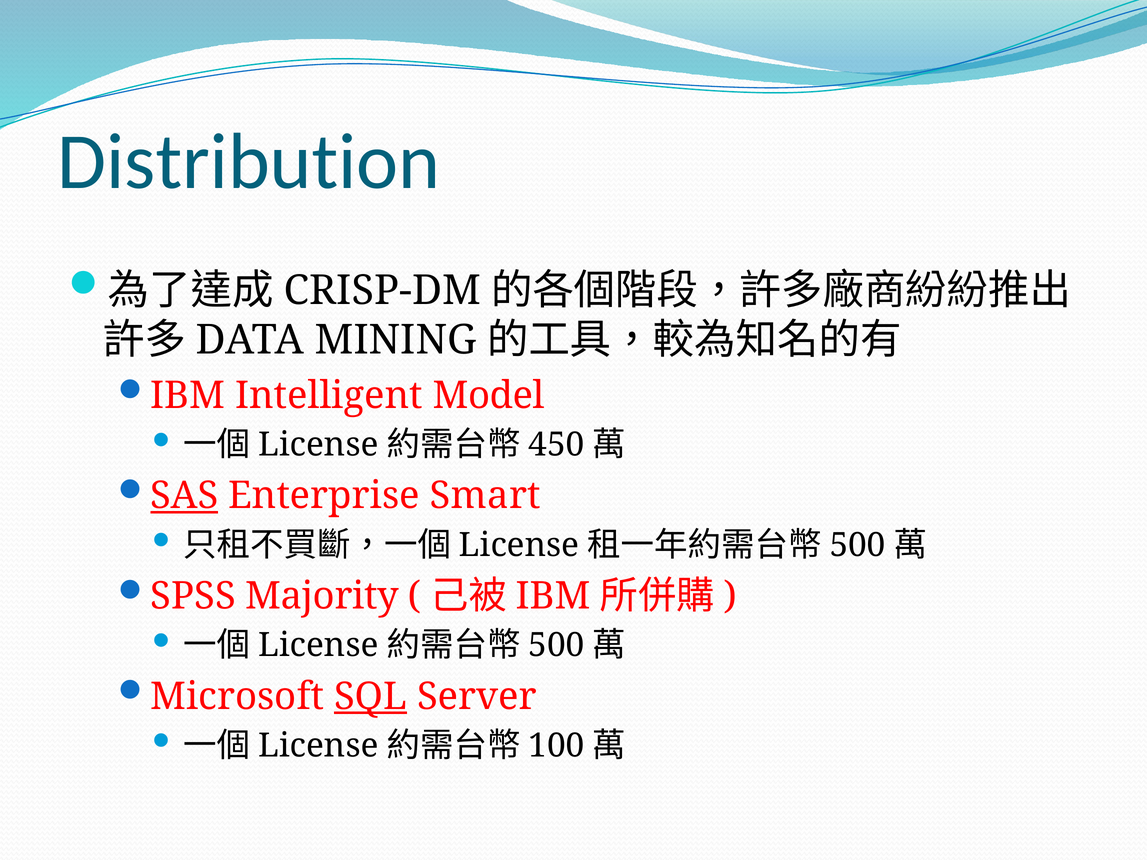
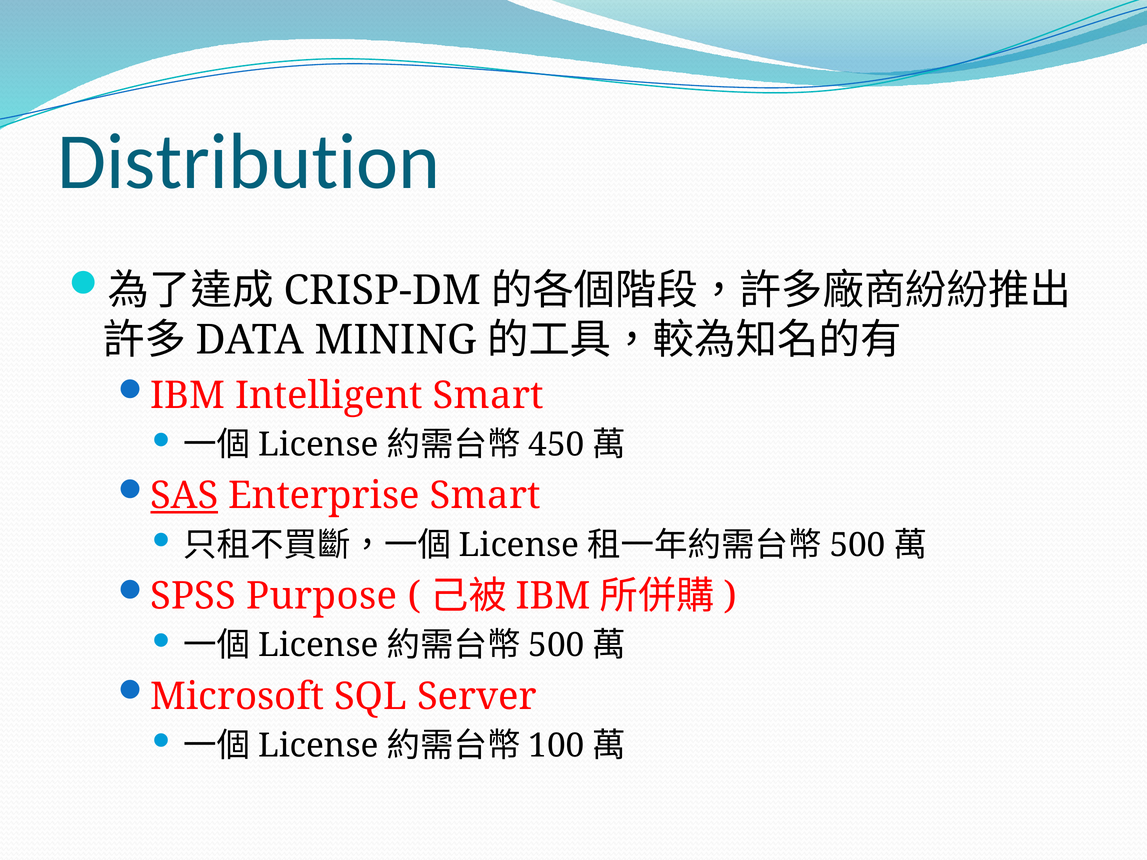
Intelligent Model: Model -> Smart (488, 396)
Majority: Majority -> Purpose (322, 596)
SQL underline: present -> none (371, 697)
